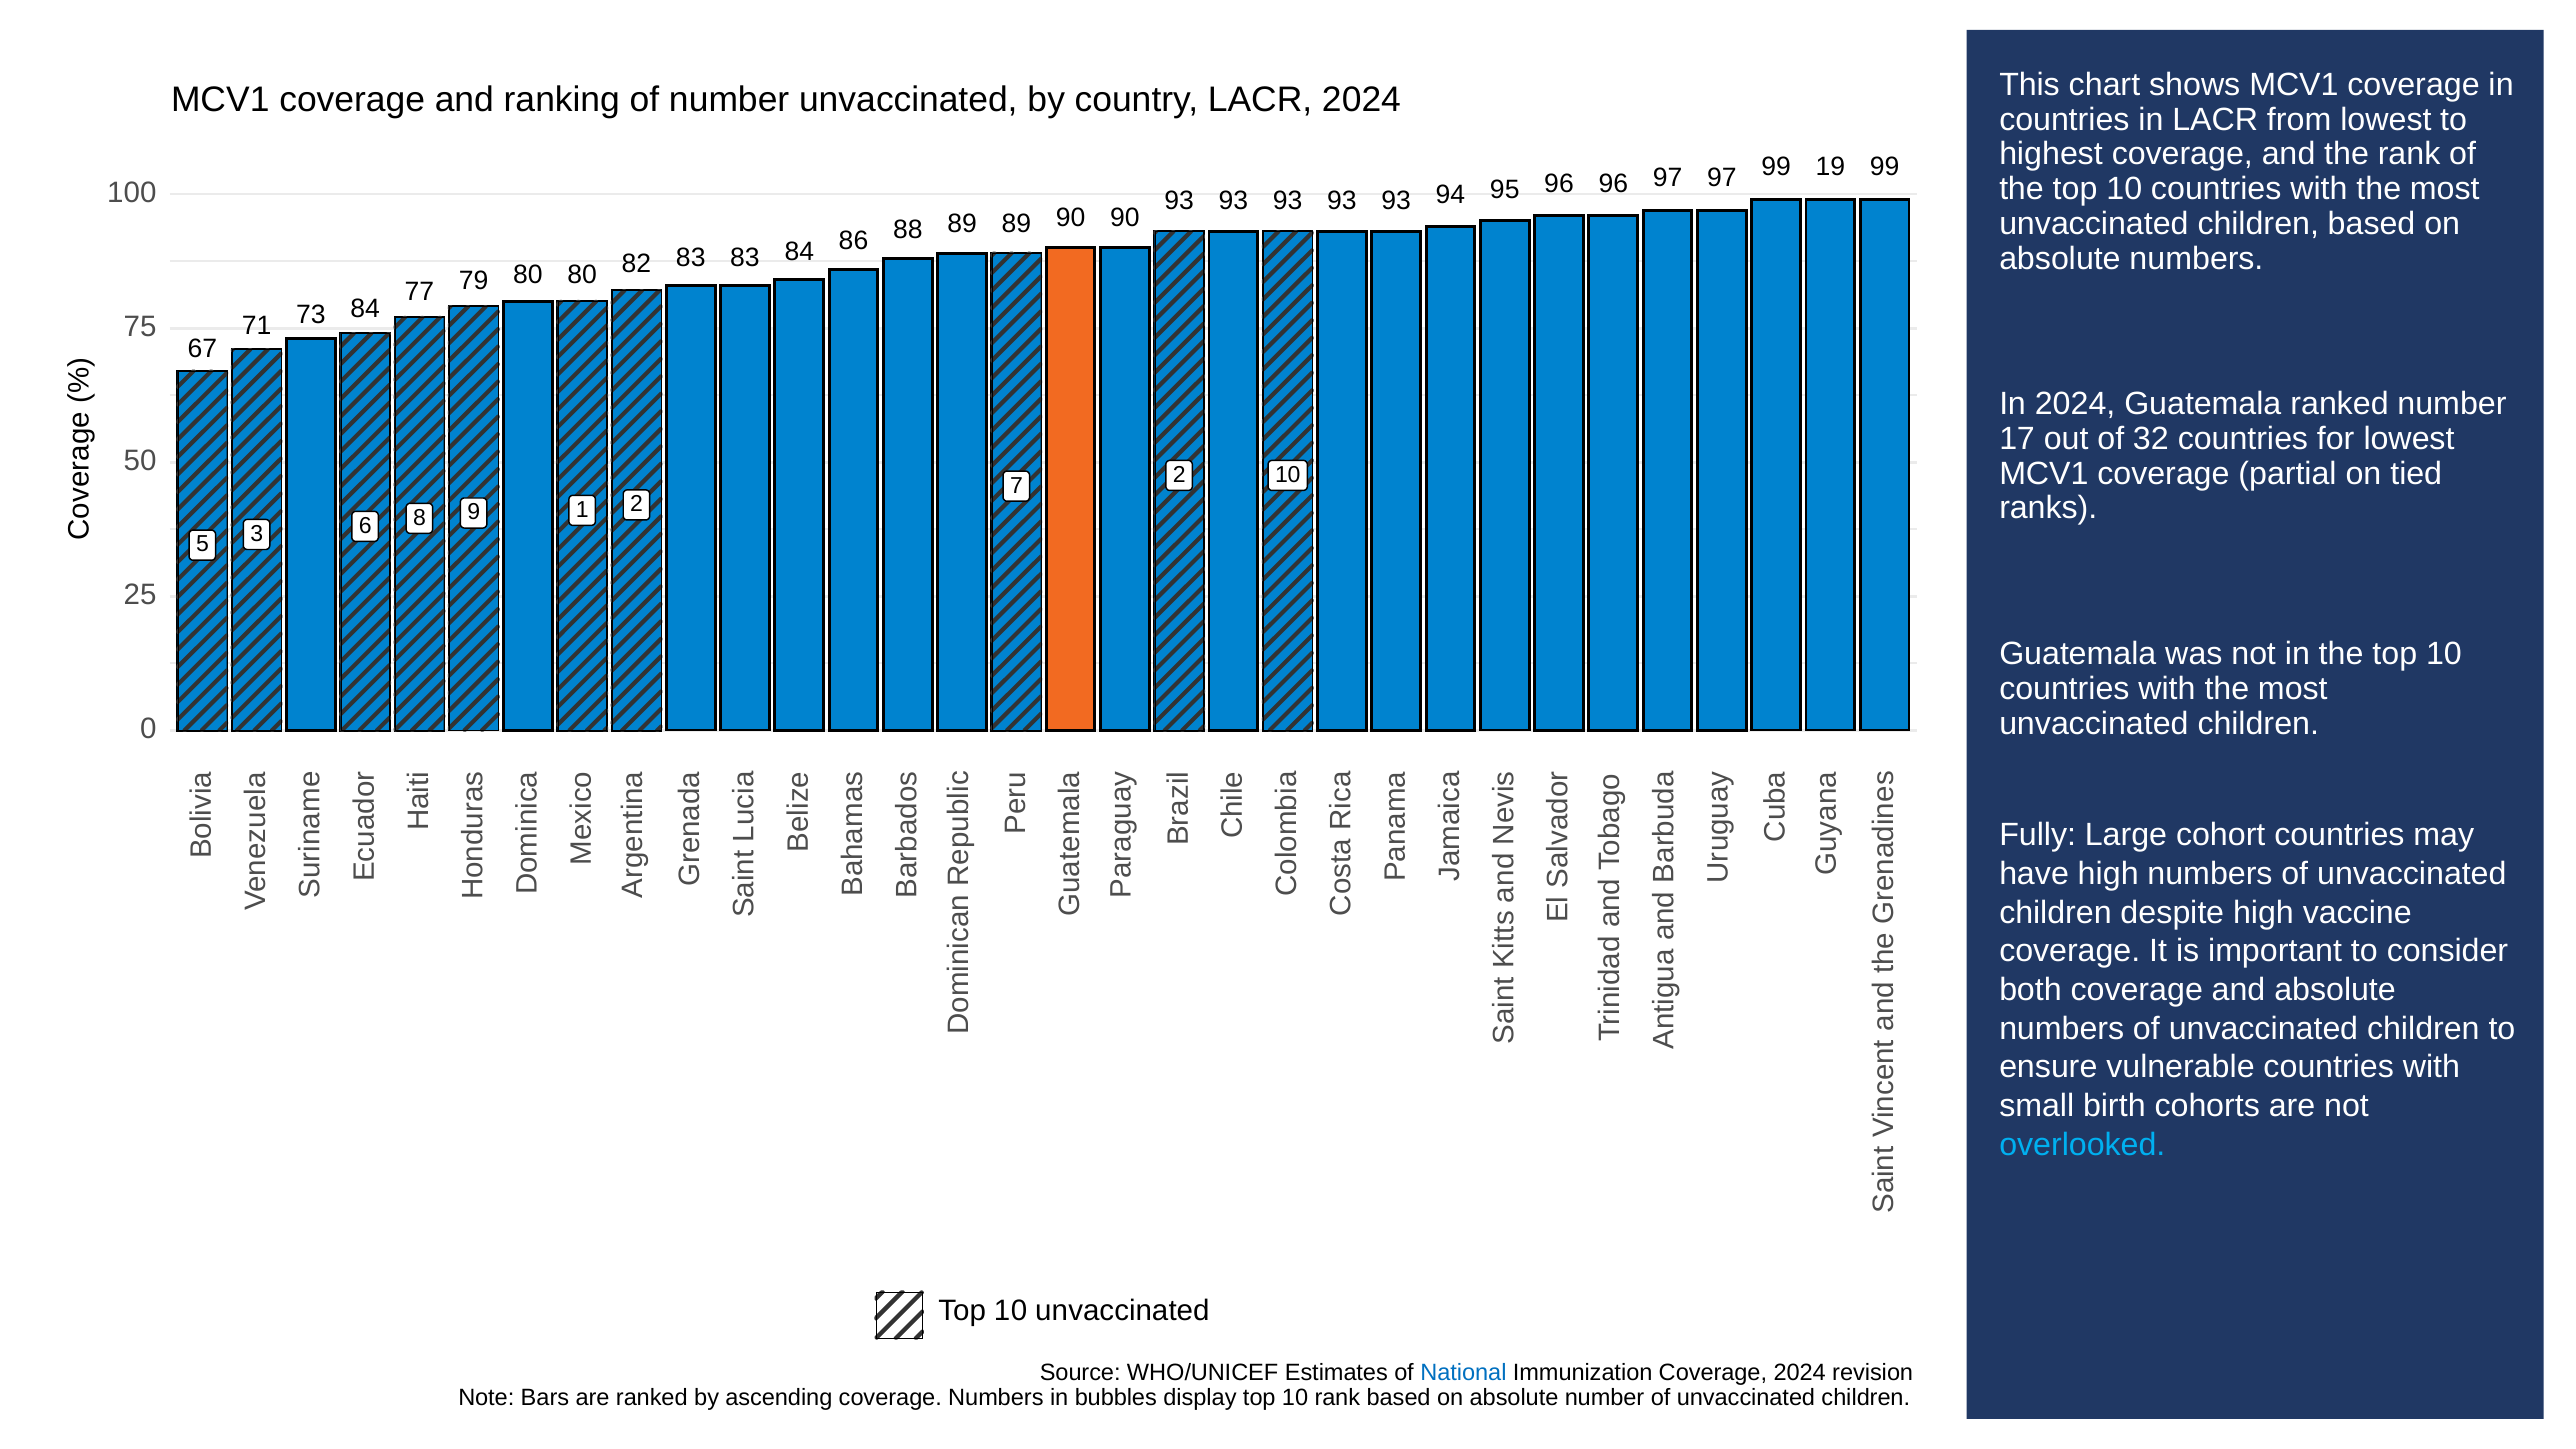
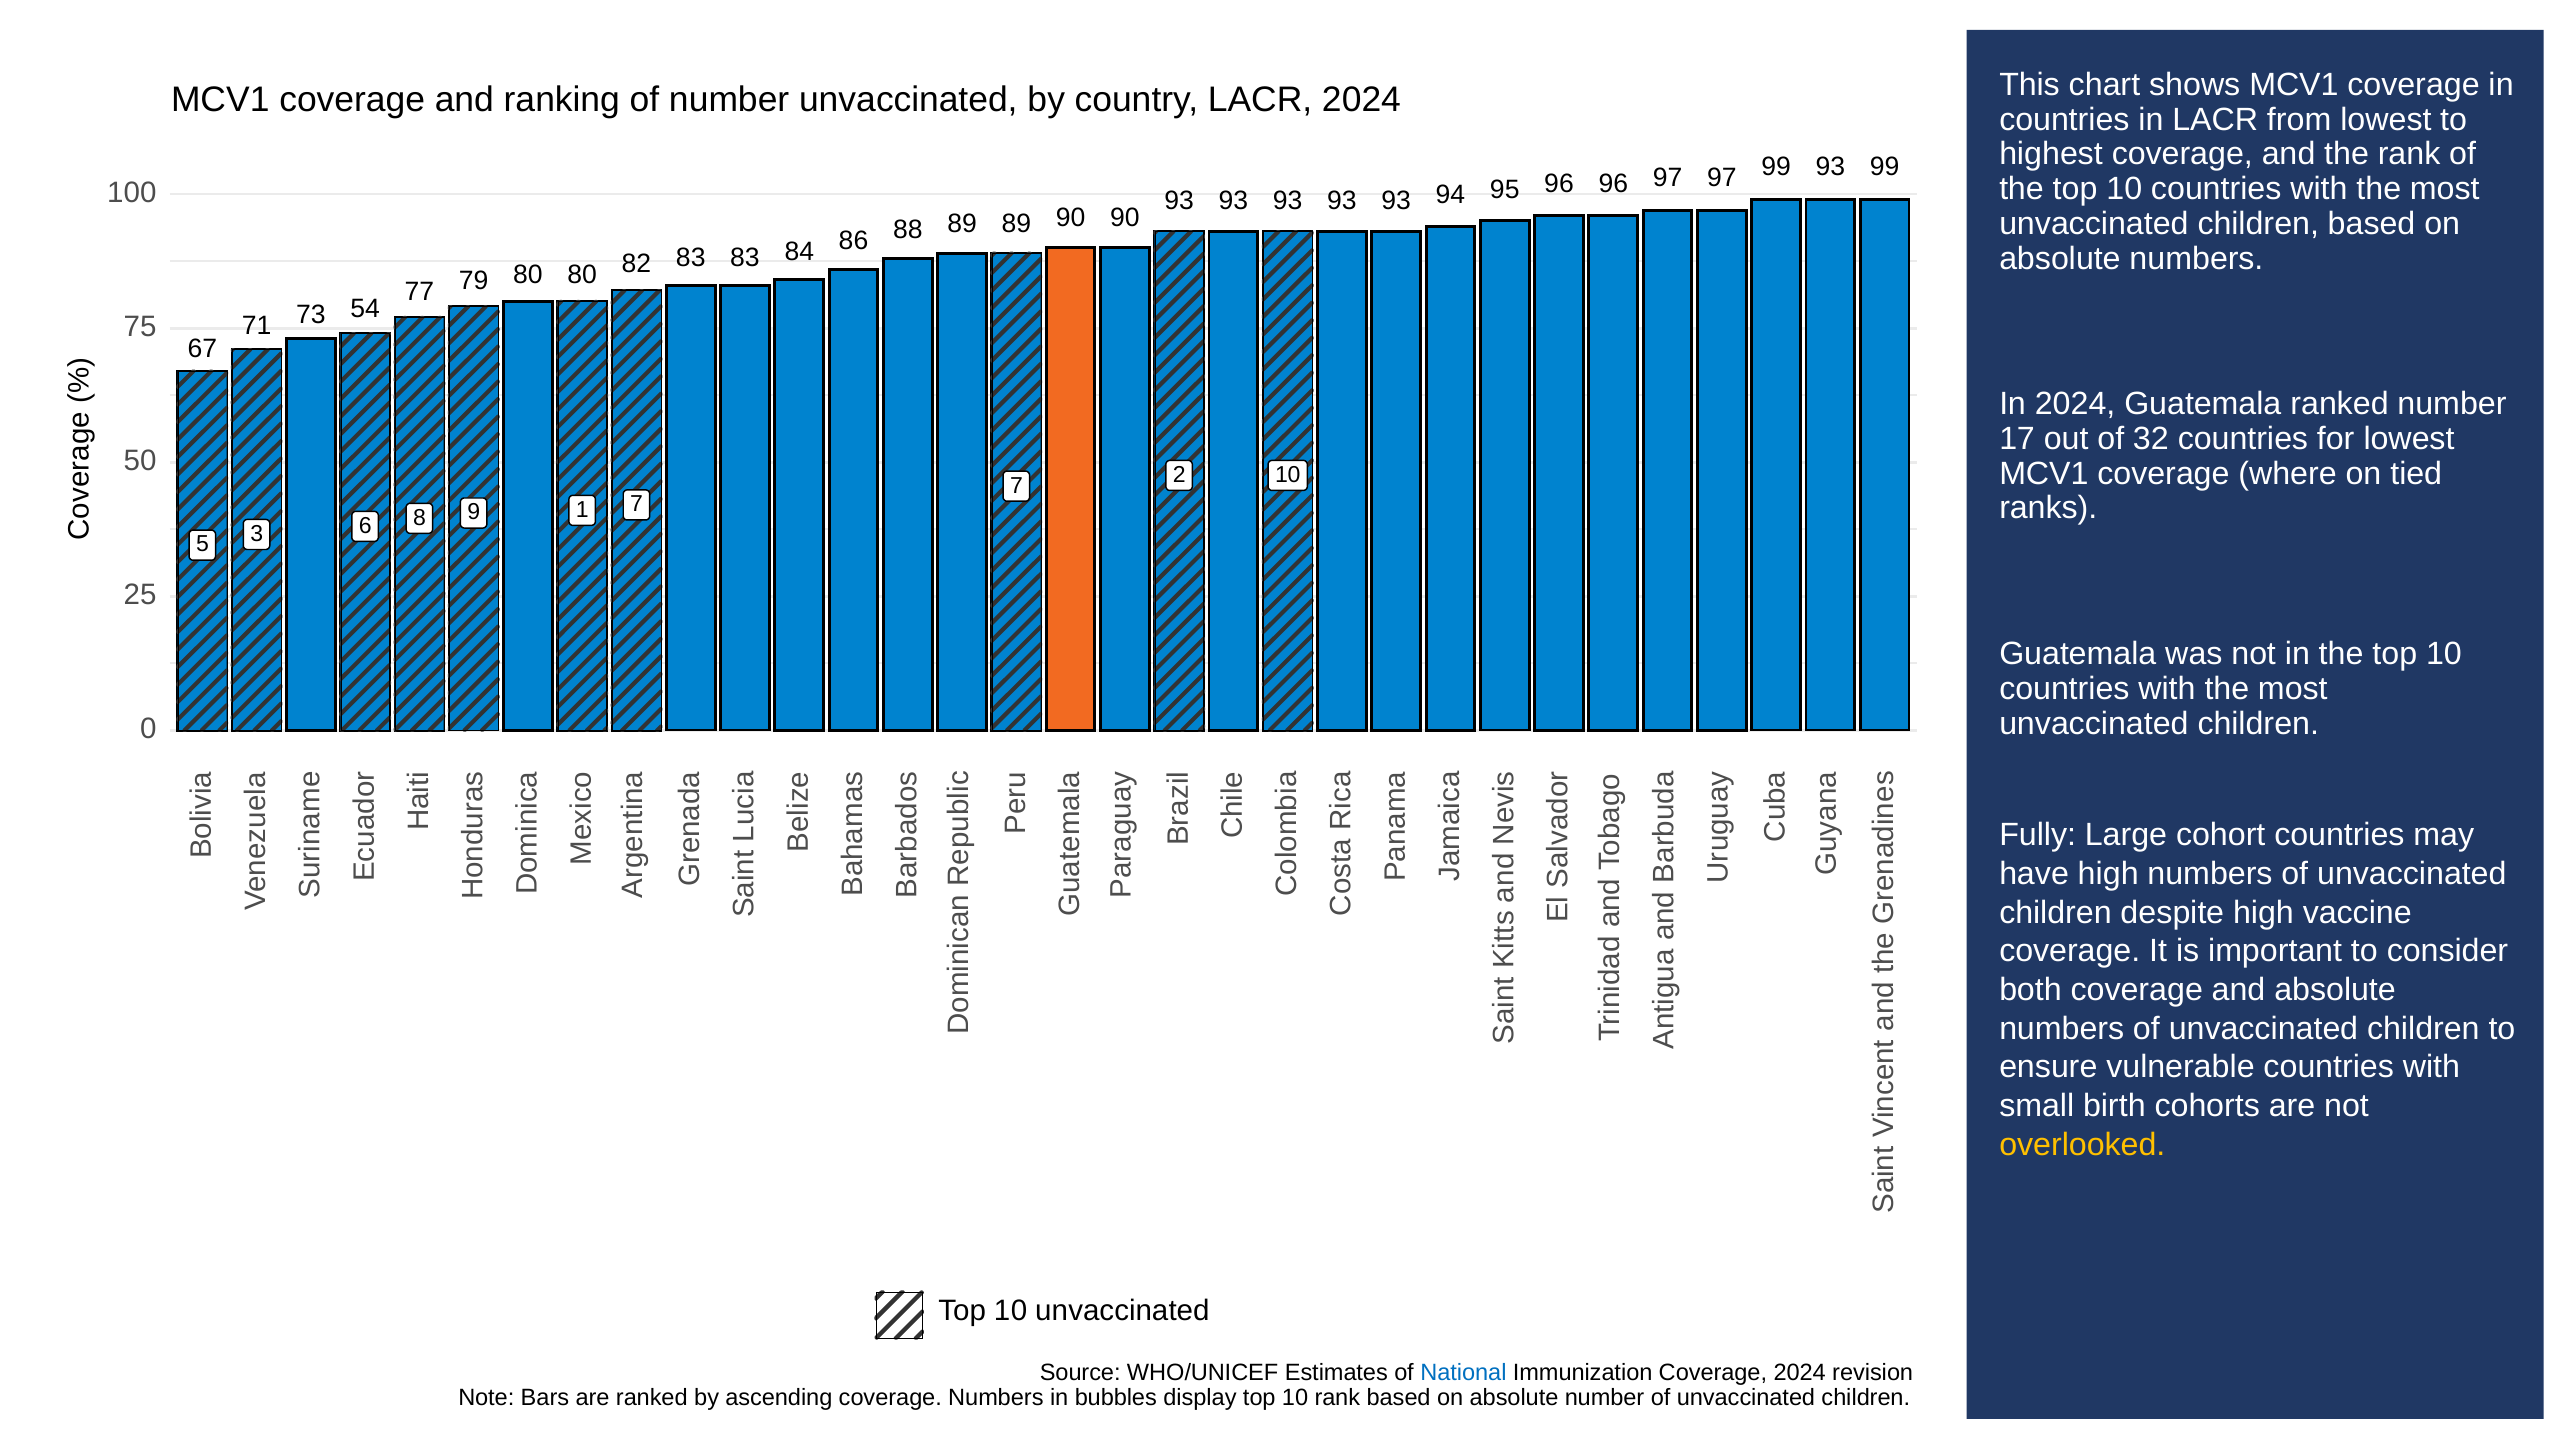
99 19: 19 -> 93 (1830, 167)
73 84: 84 -> 54 (365, 309)
partial: partial -> where (2288, 474)
1 2: 2 -> 7 (637, 504)
overlooked colour: light blue -> yellow (2082, 1144)
